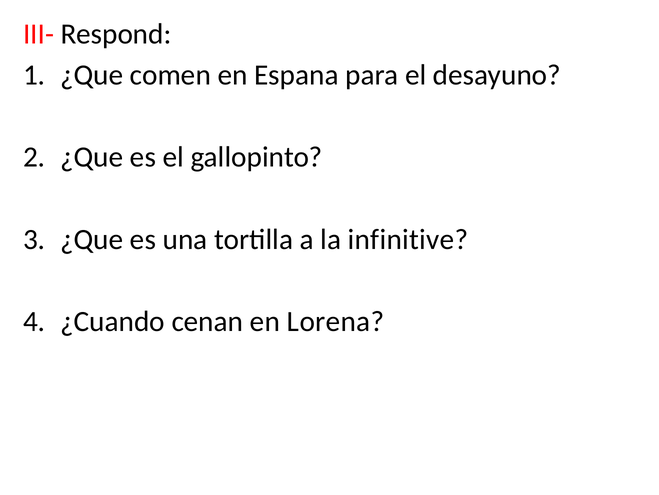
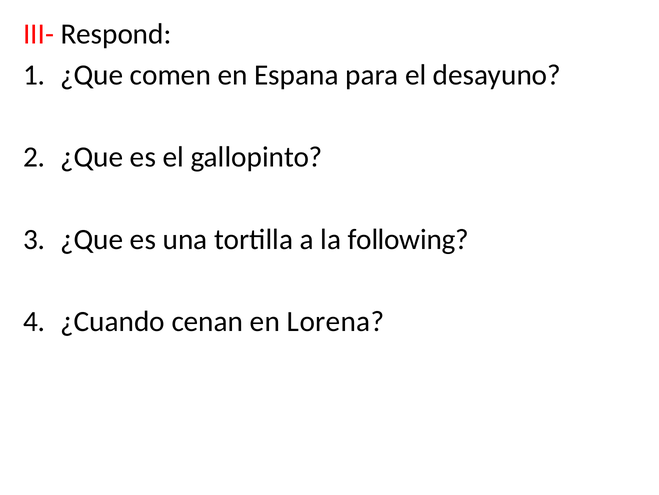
infinitive: infinitive -> following (408, 239)
